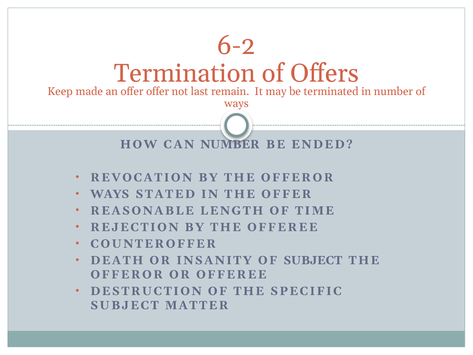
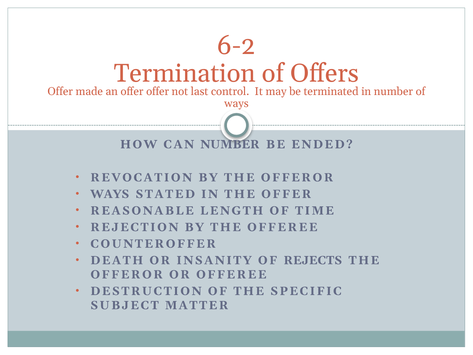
Keep: Keep -> Offer (60, 91)
remain: remain -> control (230, 91)
OF SUBJECT: SUBJECT -> REJECTS (313, 260)
